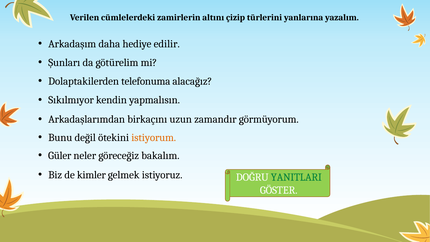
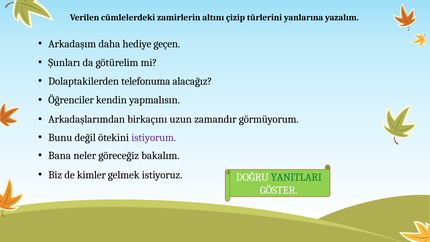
edilir: edilir -> geçen (167, 44)
Sıkılmıyor: Sıkılmıyor -> Öğrenciler (71, 100)
istiyorum colour: orange -> purple (154, 137)
Güler: Güler -> Bana (60, 156)
